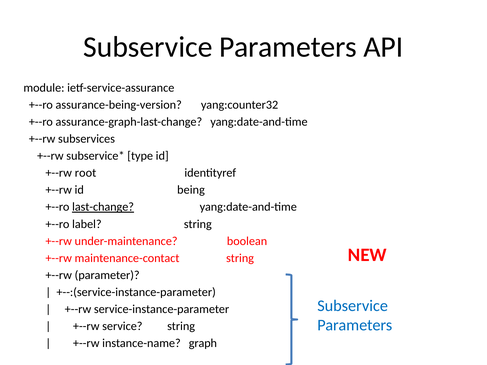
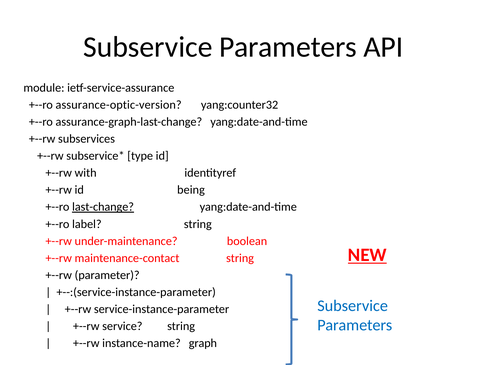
assurance-being-version: assurance-being-version -> assurance-optic-version (119, 105)
root: root -> with (86, 173)
NEW underline: none -> present (367, 255)
